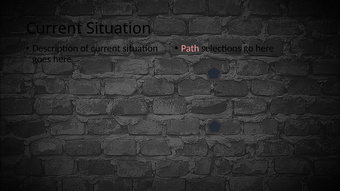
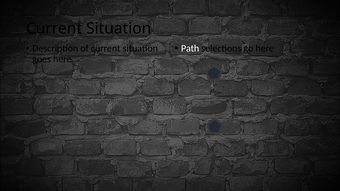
Path colour: pink -> white (190, 48)
